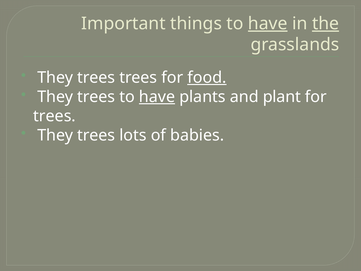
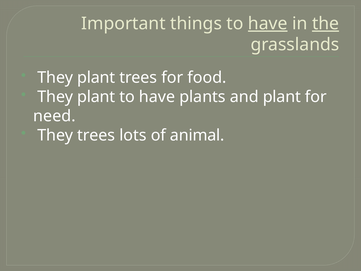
trees: trees -> plant (96, 78)
food underline: present -> none (207, 78)
trees: trees -> plant (96, 97)
have underline: present -> none (157, 97)
trees: trees -> need (54, 116)
babies: babies -> animal (197, 135)
